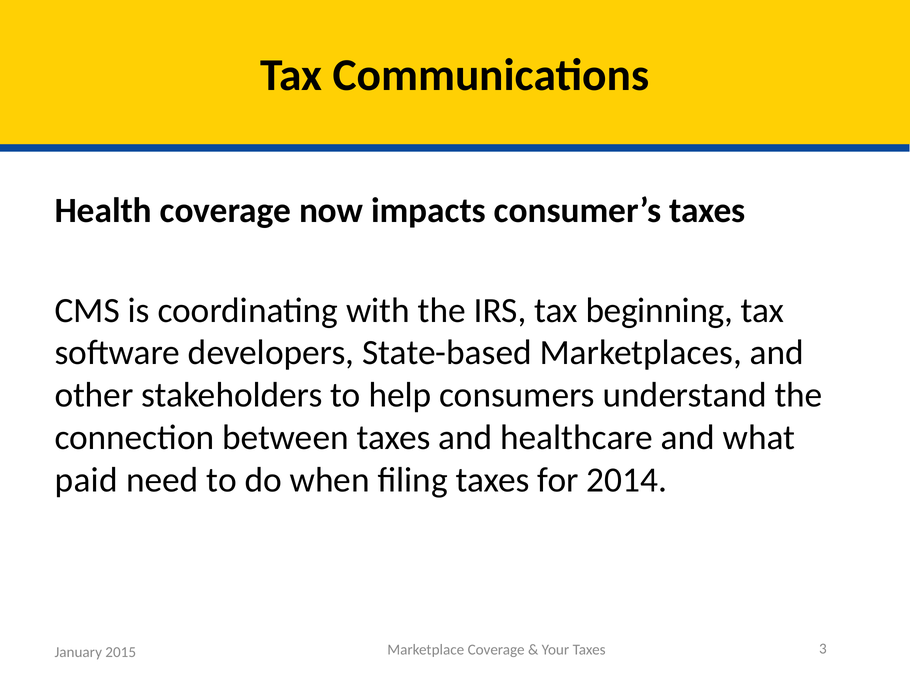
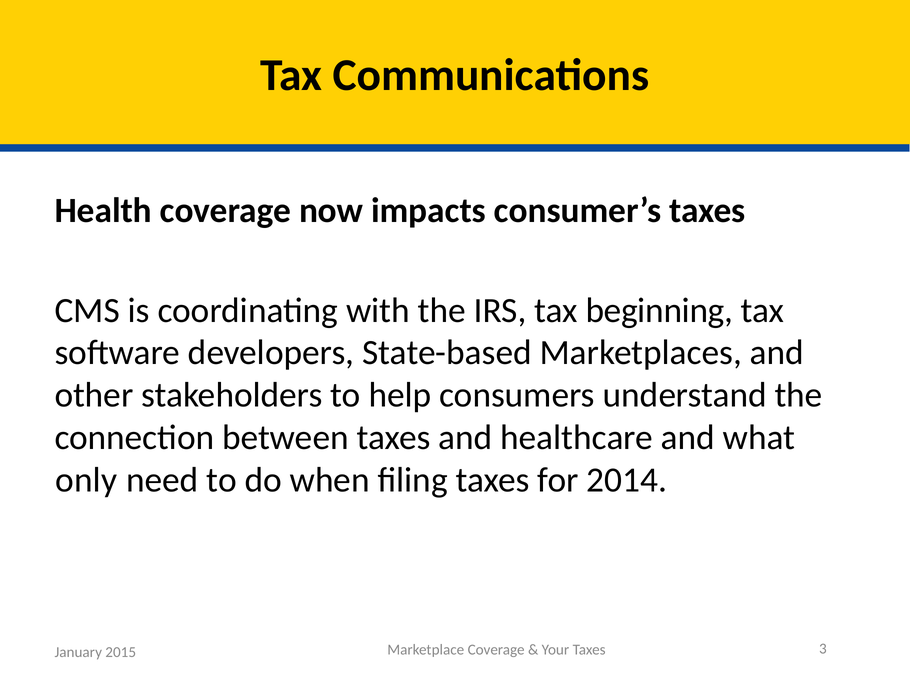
paid: paid -> only (86, 480)
